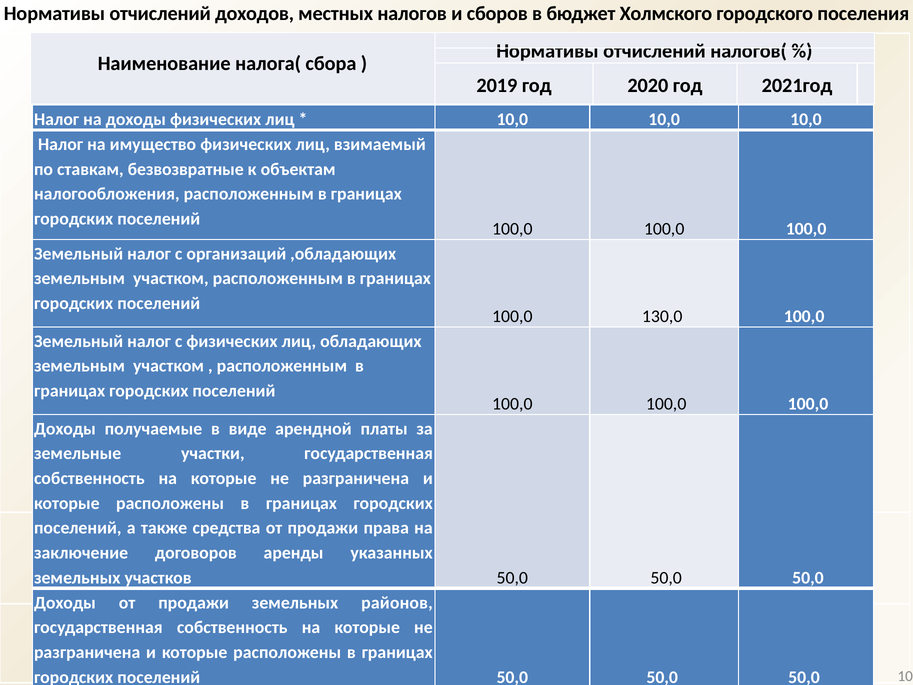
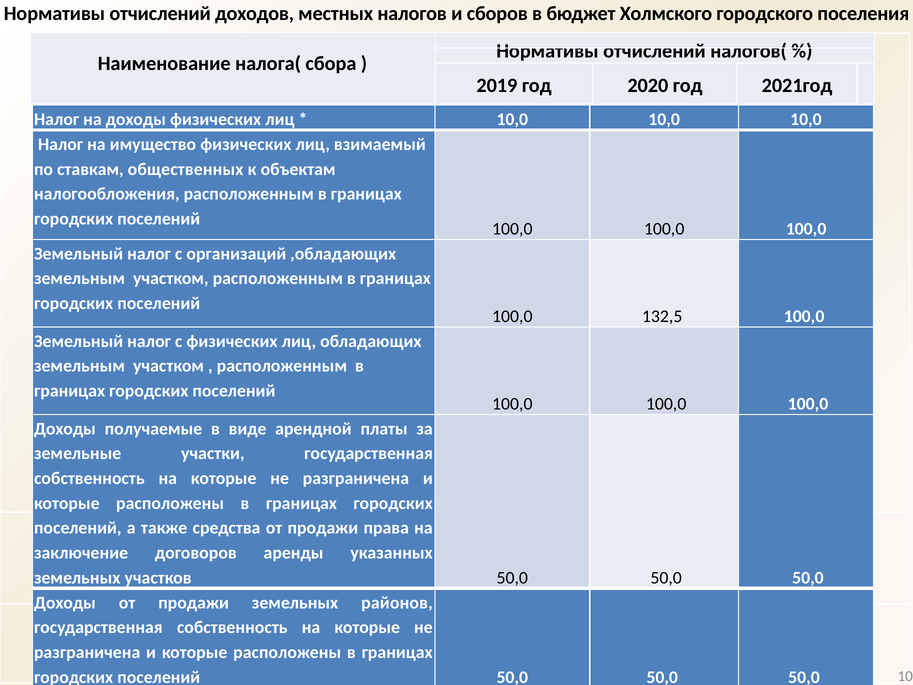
безвозвратные: безвозвратные -> общественных (186, 169)
130,0: 130,0 -> 132,5 (662, 316)
